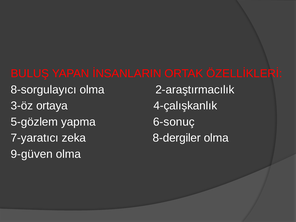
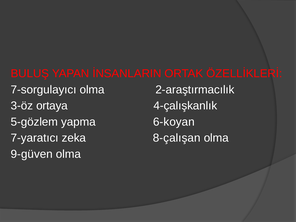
8-sorgulayıcı: 8-sorgulayıcı -> 7-sorgulayıcı (44, 90)
6-sonuç: 6-sonuç -> 6-koyan (174, 122)
8-dergiler: 8-dergiler -> 8-çalışan (177, 138)
